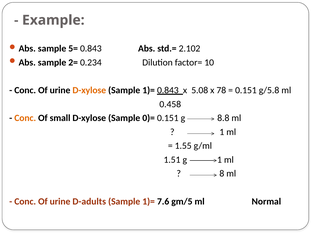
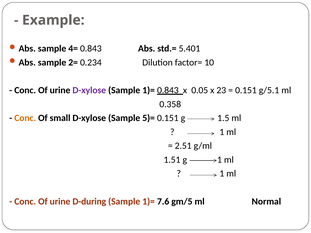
5=: 5= -> 4= (73, 49)
2.102: 2.102 -> 5.401 (190, 49)
D-xylose colour: orange -> purple (89, 90)
5.08: 5.08 -> 0.05 (200, 90)
78: 78 -> 23 (221, 90)
g/5.8: g/5.8 -> g/5.1 (269, 90)
0.458: 0.458 -> 0.358 (170, 104)
0)=: 0)= -> 5)= (149, 118)
8.8: 8.8 -> 1.5 (223, 118)
1.55: 1.55 -> 2.51 (183, 146)
8: 8 -> 1 (222, 174)
D-adults: D-adults -> D-during (89, 202)
